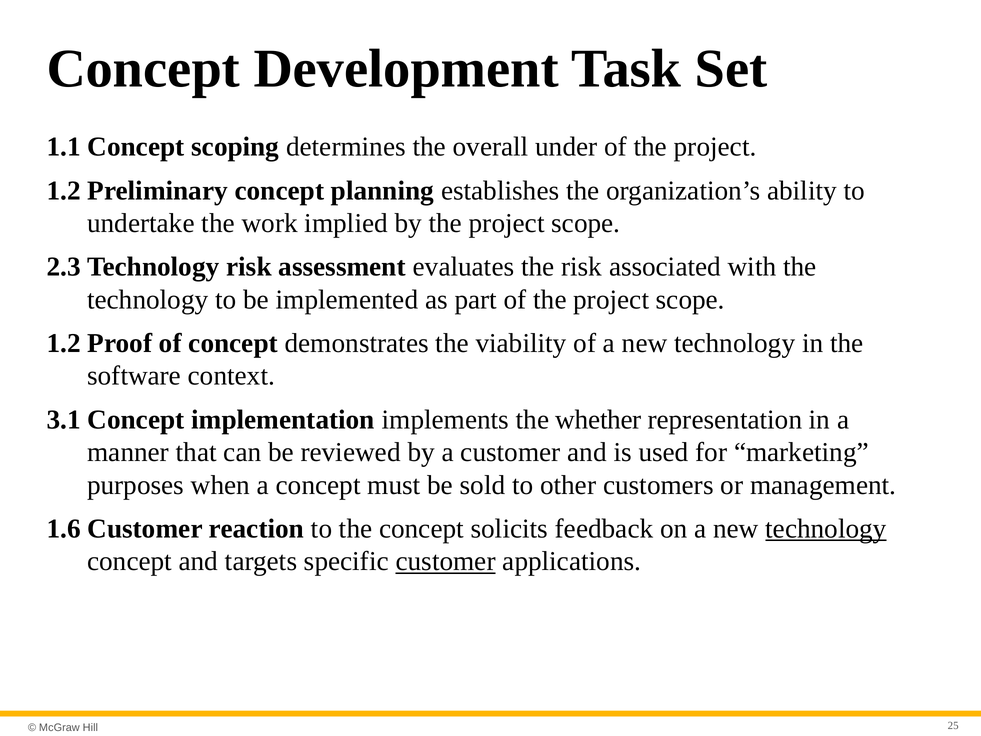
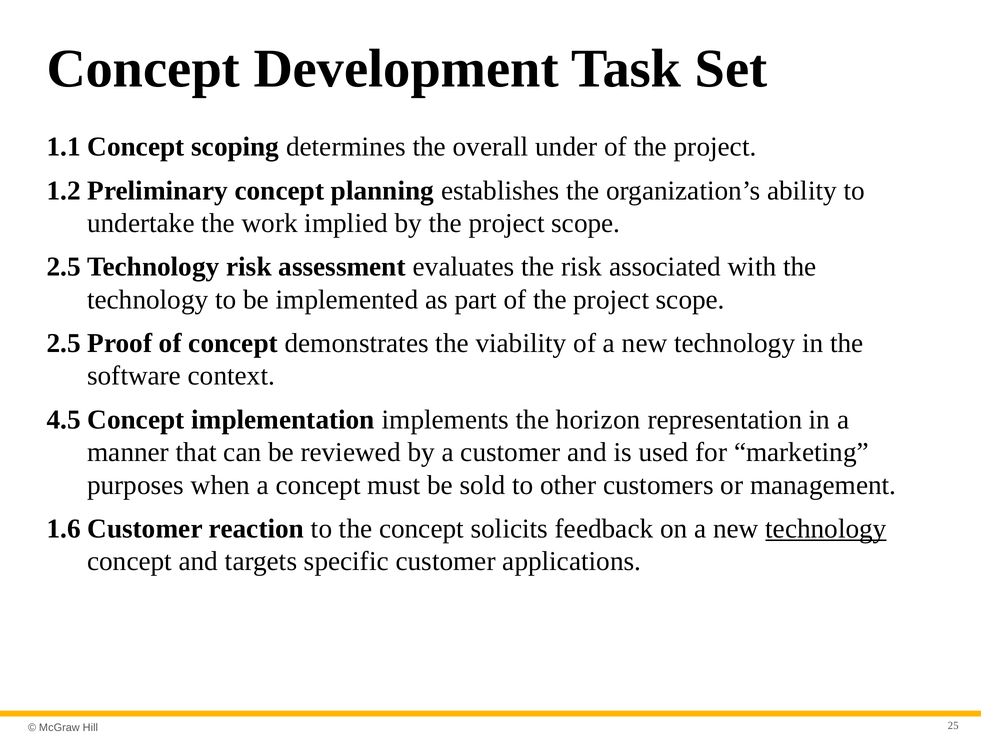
2.3: 2.3 -> 2.5 (64, 267)
1.2: 1.2 -> 2.5 (64, 343)
3.1: 3.1 -> 4.5 (64, 419)
whether: whether -> horizon (598, 419)
customer underline: present -> none (446, 561)
